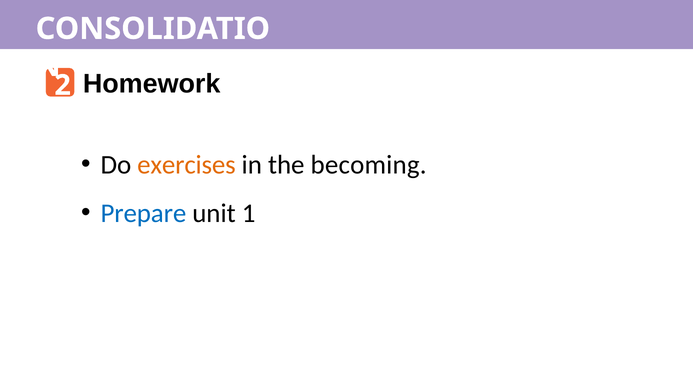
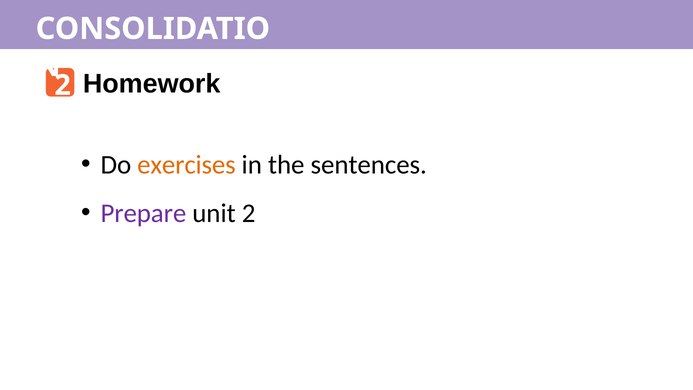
becoming: becoming -> sentences (369, 165)
Prepare colour: blue -> purple (143, 213)
unit 1: 1 -> 2 (249, 213)
